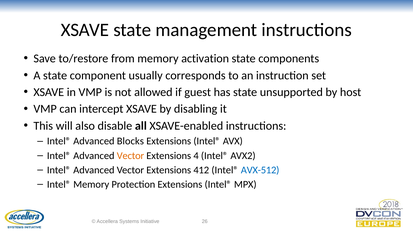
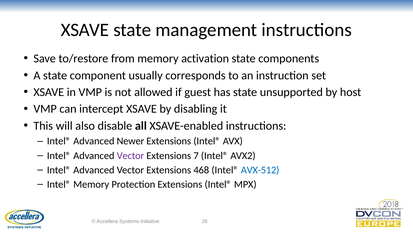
Blocks: Blocks -> Newer (130, 141)
Vector colour: orange -> purple (130, 156)
4: 4 -> 7 (196, 156)
412: 412 -> 468 (201, 170)
